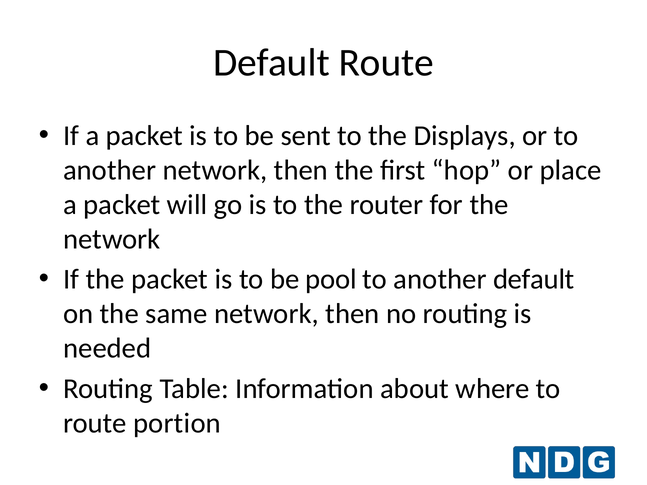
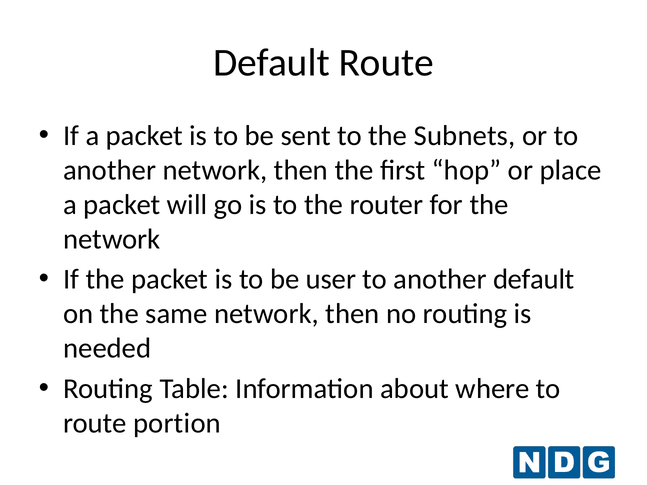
Displays: Displays -> Subnets (465, 136)
pool: pool -> user (331, 280)
